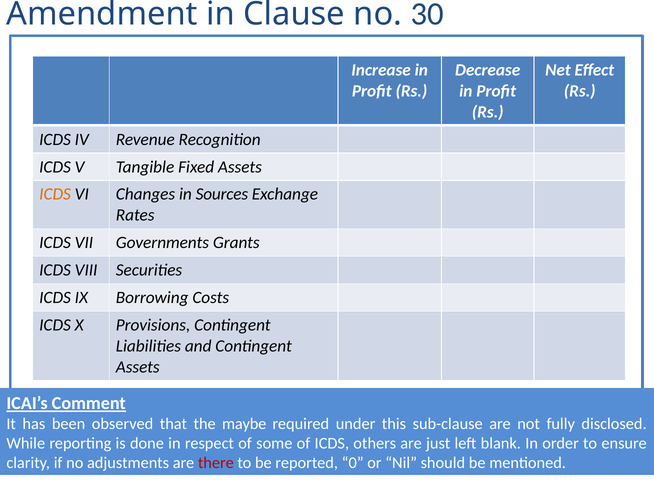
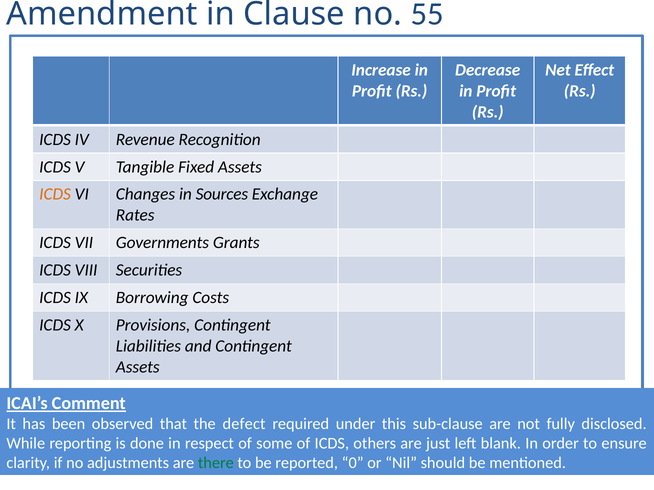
30: 30 -> 55 (427, 14)
maybe: maybe -> defect (244, 424)
there colour: red -> green (216, 464)
